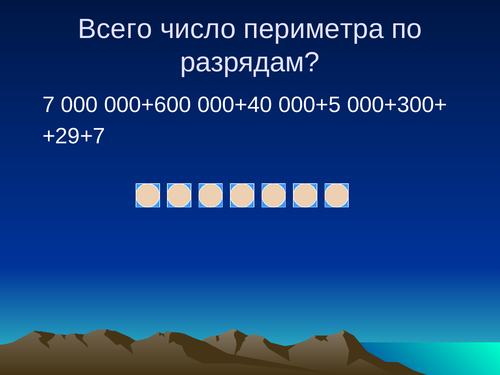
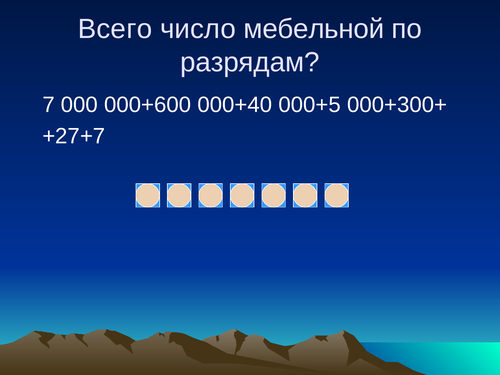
периметра: периметра -> мебельной (314, 29)
+29+7: +29+7 -> +27+7 (74, 136)
